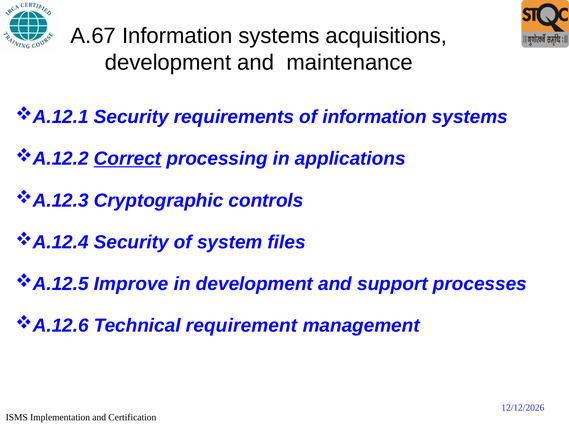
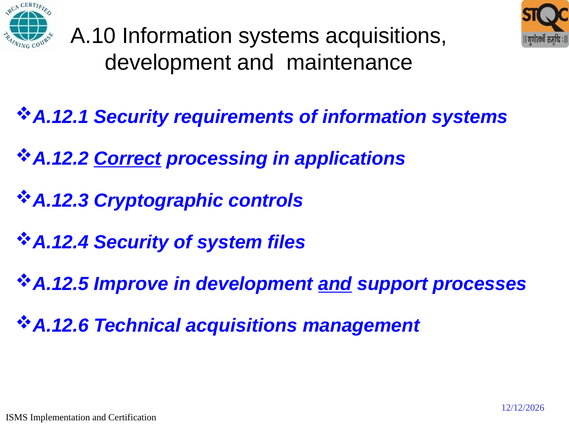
A.67: A.67 -> A.10 (93, 36)
and underline: none -> present (335, 284)
Technical requirement: requirement -> acquisitions (242, 326)
